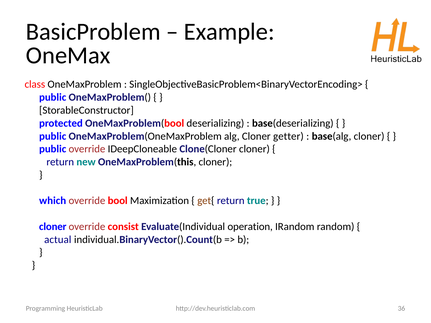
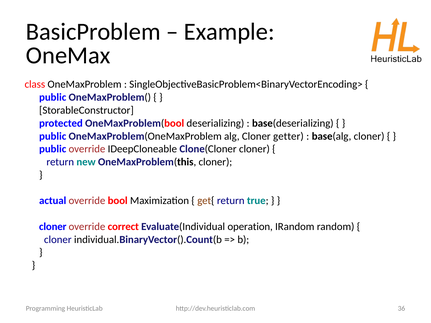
which: which -> actual (53, 201)
consist: consist -> correct (123, 227)
actual: actual -> cloner (58, 240)
